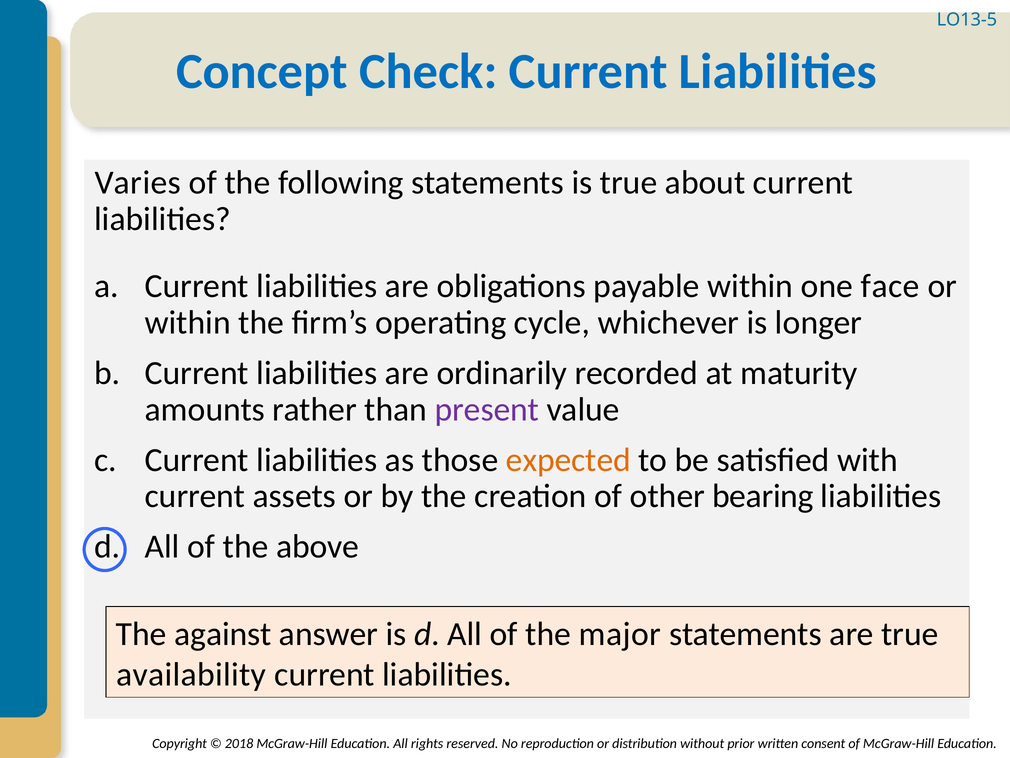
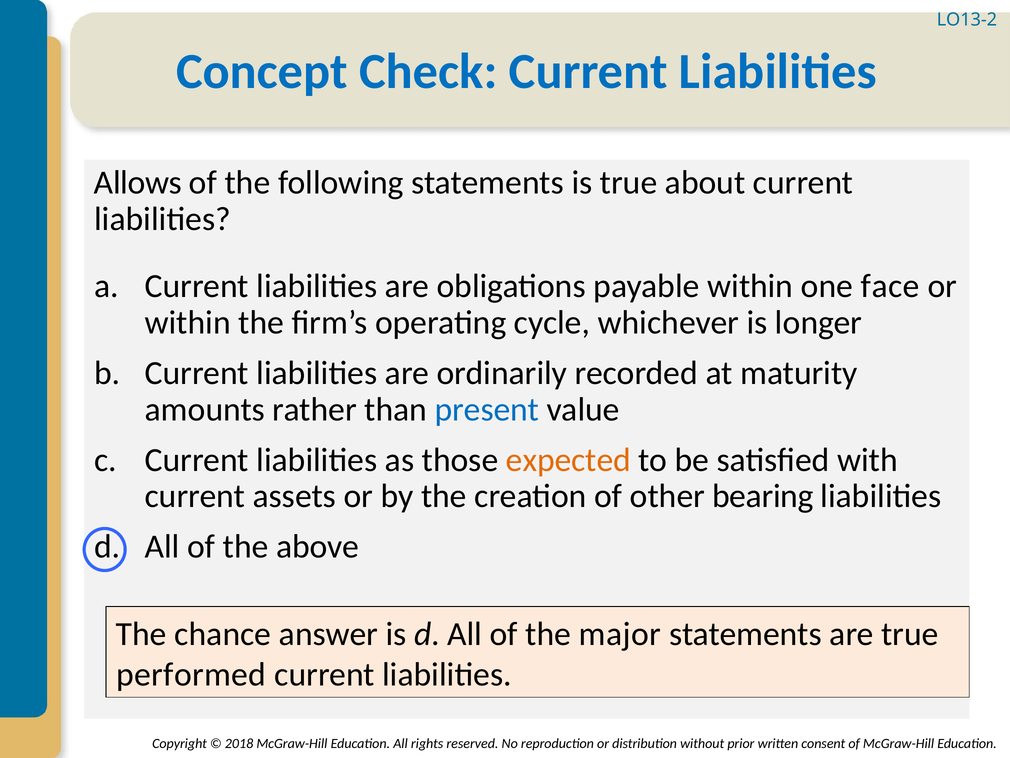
LO13-5: LO13-5 -> LO13-2 (967, 20)
Varies: Varies -> Allows (138, 183)
present colour: purple -> blue (487, 409)
against: against -> chance (223, 634)
availability: availability -> performed (191, 674)
